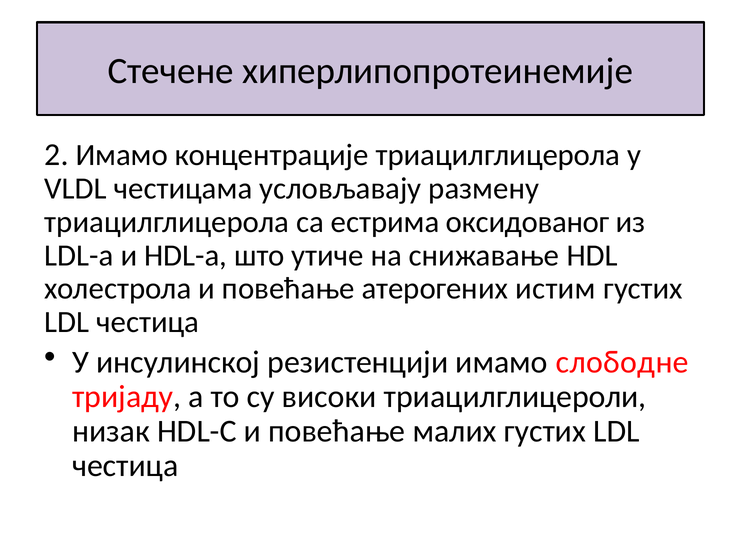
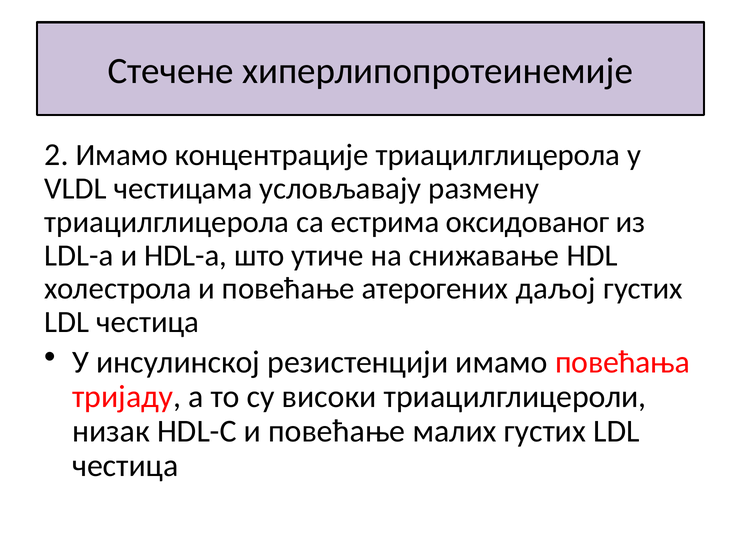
истим: истим -> даљој (556, 289)
слободне: слободне -> повећања (623, 362)
